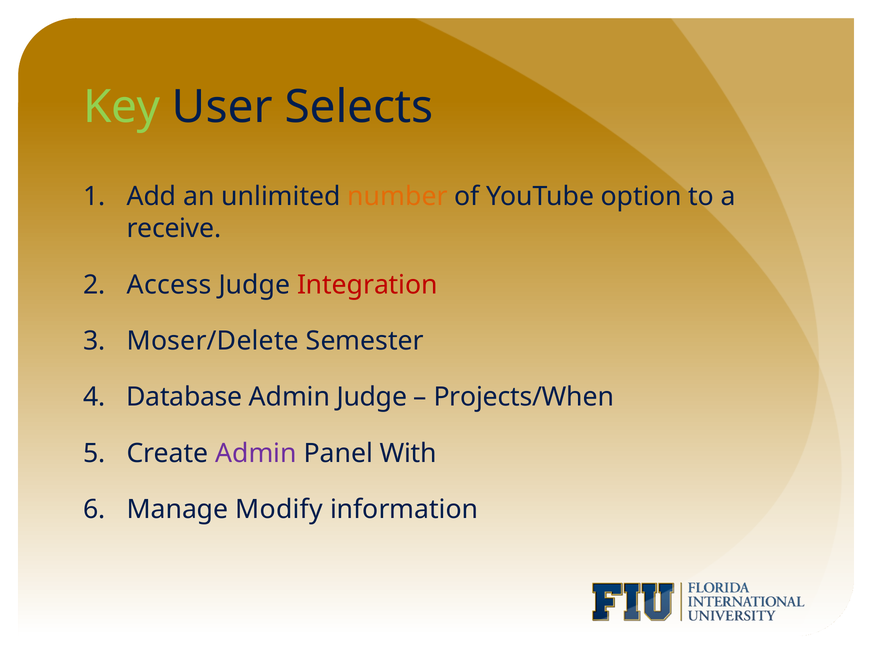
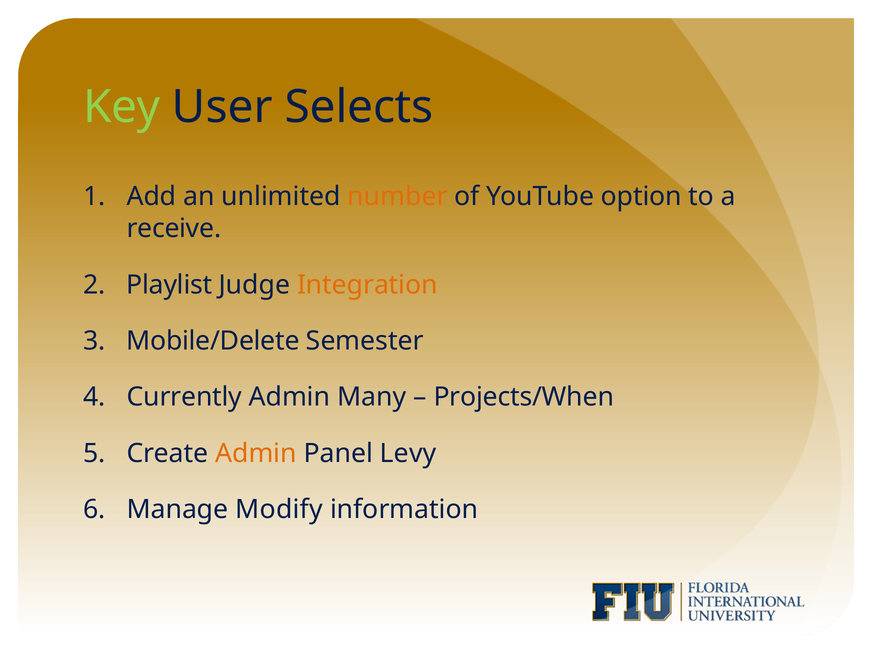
Access: Access -> Playlist (169, 285)
Integration colour: red -> orange (367, 285)
Moser/Delete: Moser/Delete -> Mobile/Delete (213, 341)
Database: Database -> Currently (184, 397)
Admin Judge: Judge -> Many (372, 397)
Admin colour: purple -> orange (256, 453)
With: With -> Levy (408, 453)
